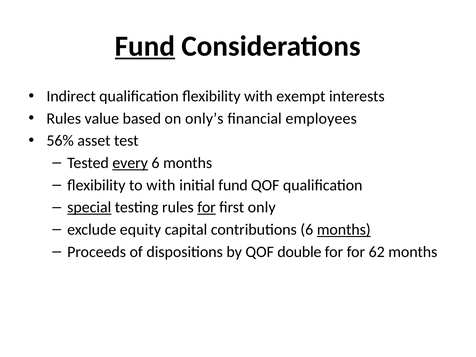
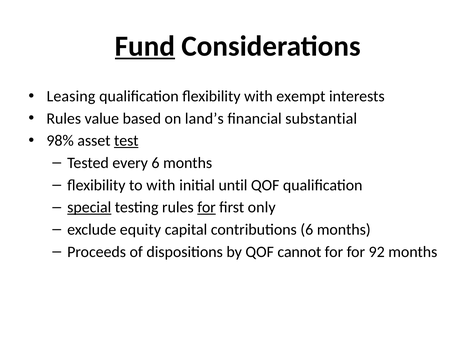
Indirect: Indirect -> Leasing (71, 96)
only’s: only’s -> land’s (204, 119)
employees: employees -> substantial (321, 119)
56%: 56% -> 98% (60, 141)
test underline: none -> present (126, 141)
every underline: present -> none (130, 163)
initial fund: fund -> until (233, 185)
months underline: present -> none (344, 230)
double: double -> cannot (299, 252)
62: 62 -> 92 (377, 252)
